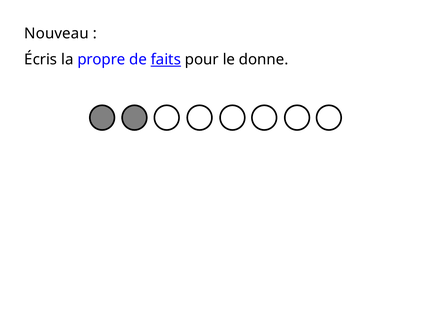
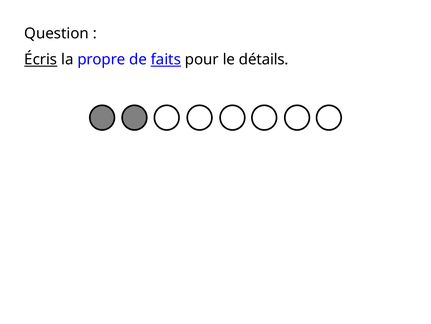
Nouveau: Nouveau -> Question (57, 33)
Écris underline: none -> present (41, 59)
donne: donne -> détails (264, 59)
